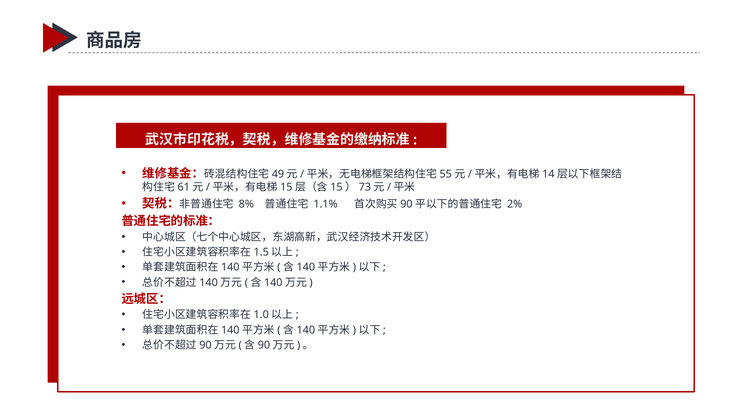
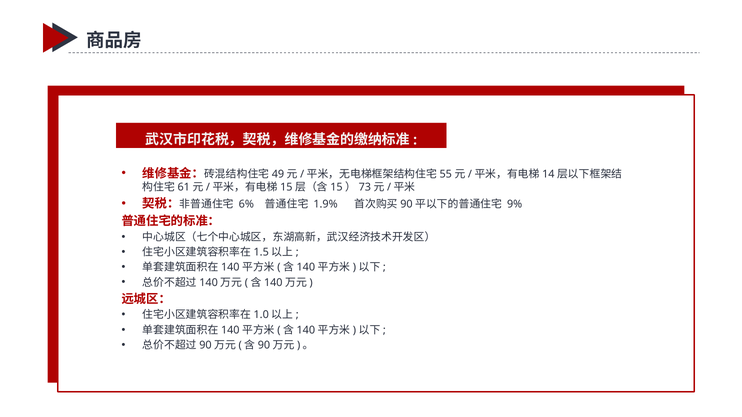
8%: 8% -> 6% (246, 204)
1.1%: 1.1% -> 1.9% (326, 204)
2%: 2% -> 9% (515, 204)
